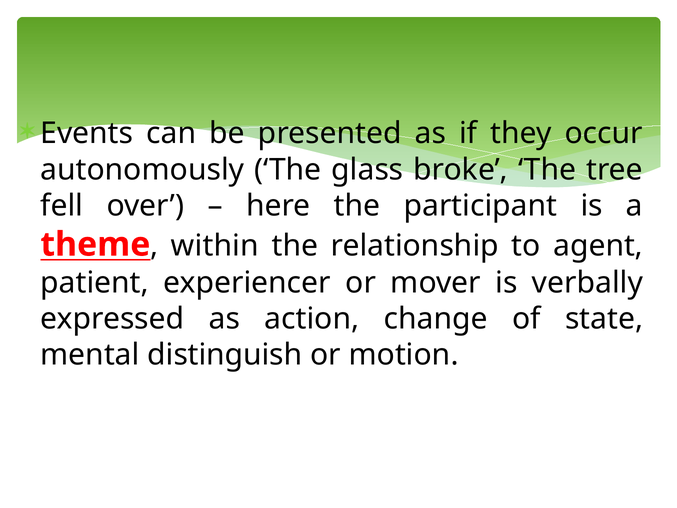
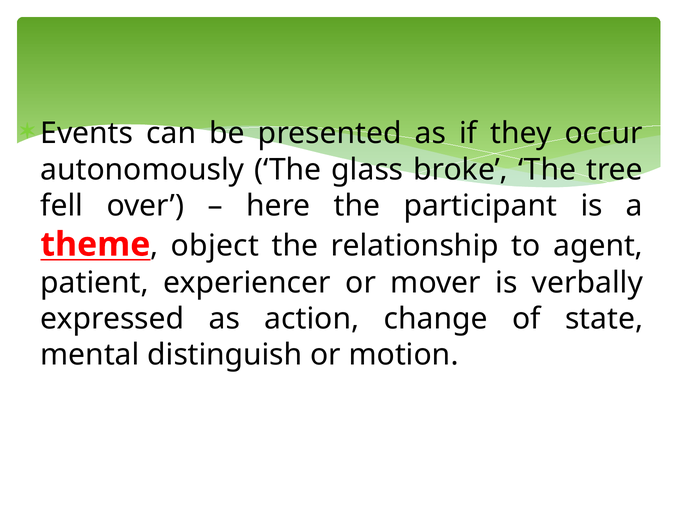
within: within -> object (215, 246)
